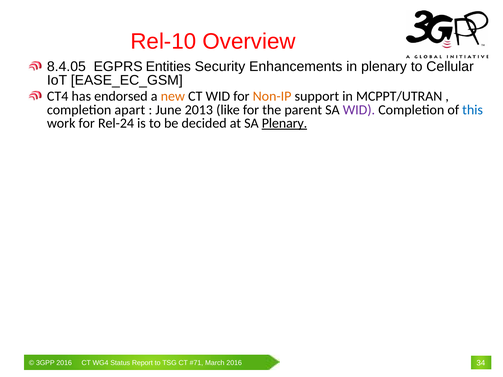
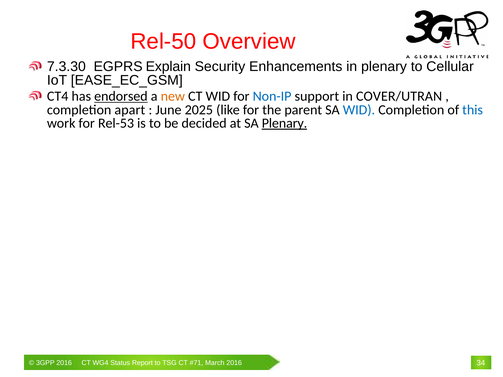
Rel-10: Rel-10 -> Rel-50 (163, 42)
8.4.05: 8.4.05 -> 7.3.30 (66, 67)
Entities: Entities -> Explain (168, 67)
endorsed underline: none -> present (121, 96)
Non-IP colour: orange -> blue (272, 96)
MCPPT/UTRAN: MCPPT/UTRAN -> COVER/UTRAN (399, 96)
2013: 2013 -> 2025 (199, 110)
WID colour: purple -> blue (359, 110)
Rel-24: Rel-24 -> Rel-53 (116, 123)
